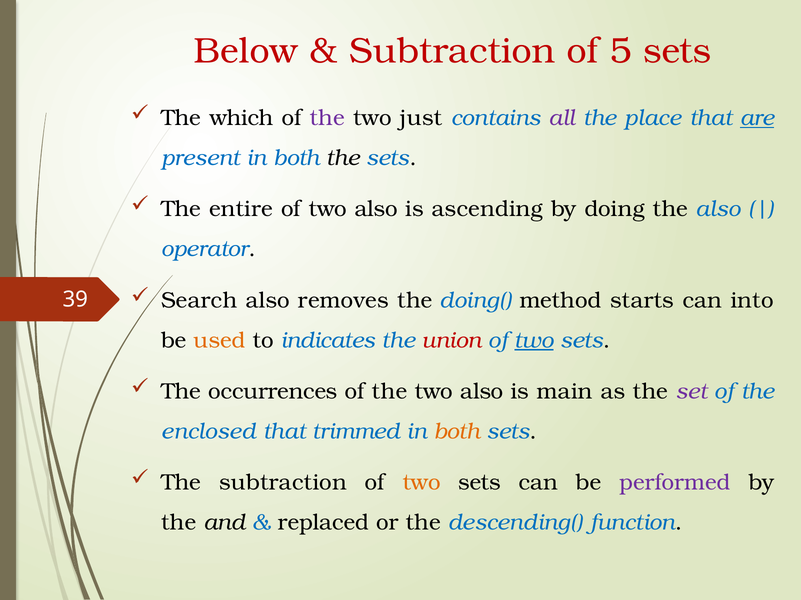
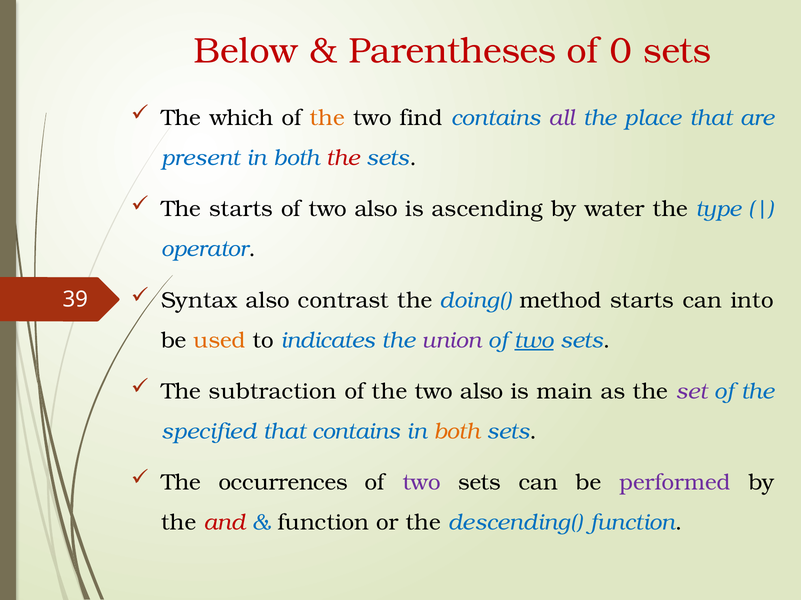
Subtraction: Subtraction -> Parentheses (453, 51)
5: 5 -> 0 (621, 51)
the colour: purple -> orange (327, 118)
just: just -> find (421, 118)
are underline: present -> none (757, 118)
the colour: black -> red (343, 158)
The entire: entire -> starts (241, 209)
doing: doing -> water (615, 209)
the also: also -> type (718, 209)
Search: Search -> Syntax (199, 301)
removes: removes -> contrast (343, 301)
union colour: red -> purple (452, 341)
occurrences: occurrences -> subtraction (273, 392)
enclosed: enclosed -> specified (209, 432)
that trimmed: trimmed -> contains (356, 432)
The subtraction: subtraction -> occurrences (283, 483)
two colour: orange -> purple (422, 483)
and colour: black -> red (225, 523)
replaced: replaced -> function (323, 523)
